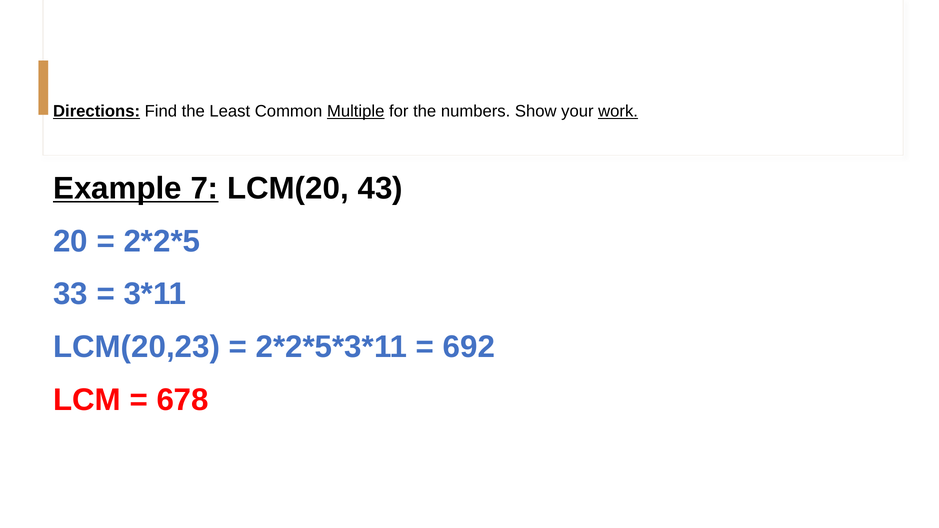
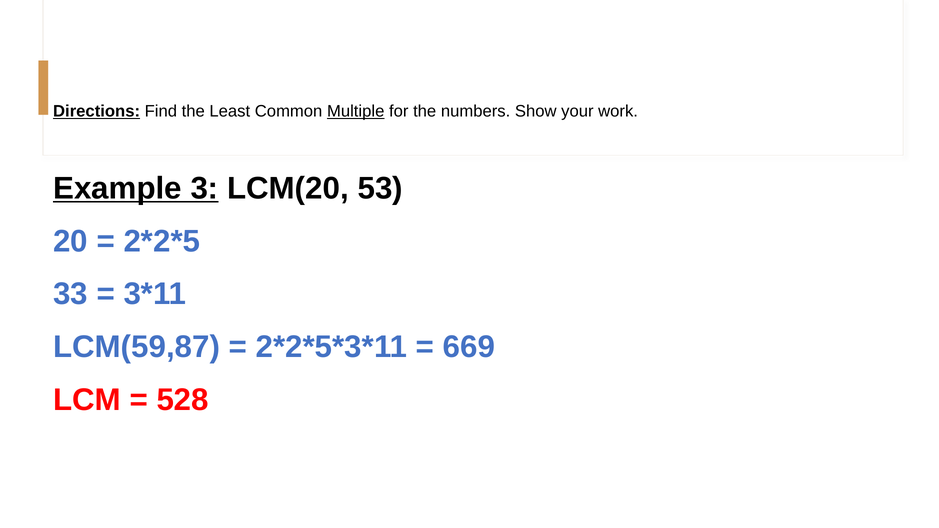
work underline: present -> none (618, 111)
7: 7 -> 3 (204, 188)
43: 43 -> 53 (380, 188)
LCM(20,23: LCM(20,23 -> LCM(59,87 (137, 347)
692: 692 -> 669 (469, 347)
678: 678 -> 528 (183, 400)
